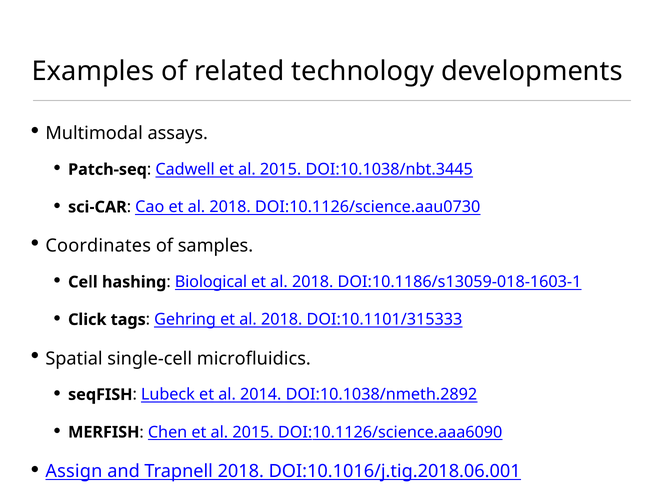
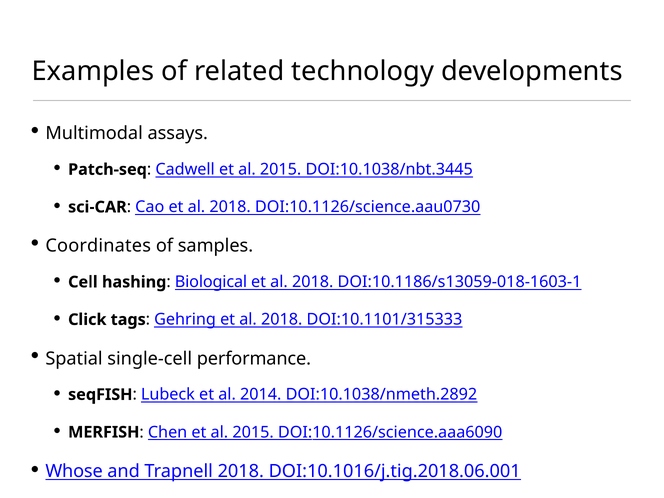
microfluidics: microfluidics -> performance (254, 359)
Assign: Assign -> Whose (74, 471)
